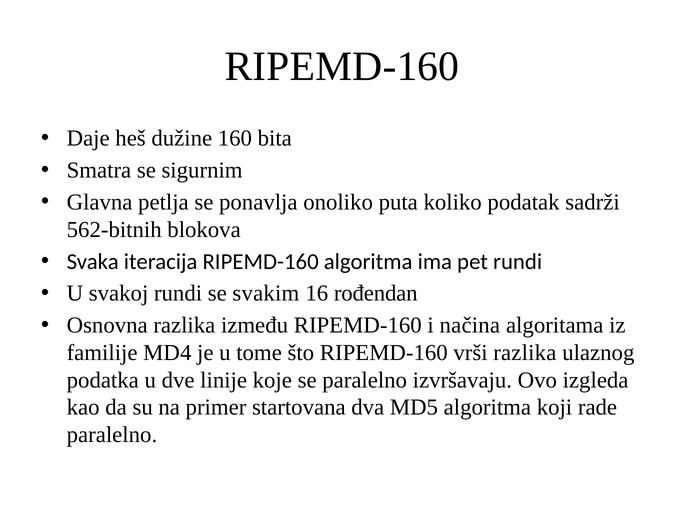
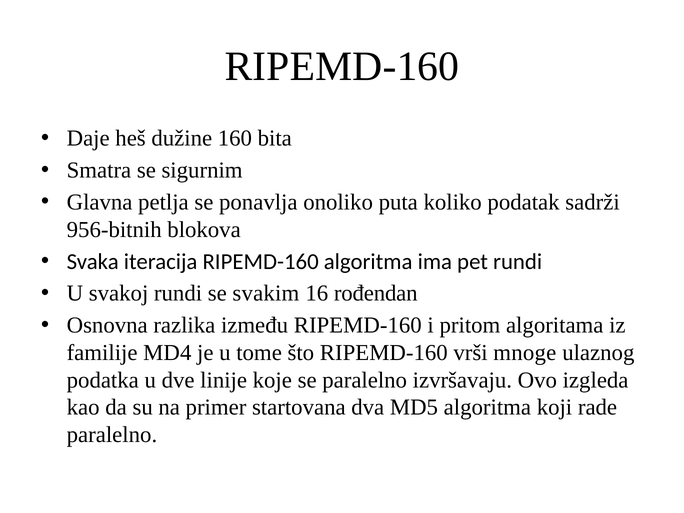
562-bitnih: 562-bitnih -> 956-bitnih (114, 230)
načina: načina -> pritom (470, 325)
vrši razlika: razlika -> mnoge (525, 353)
